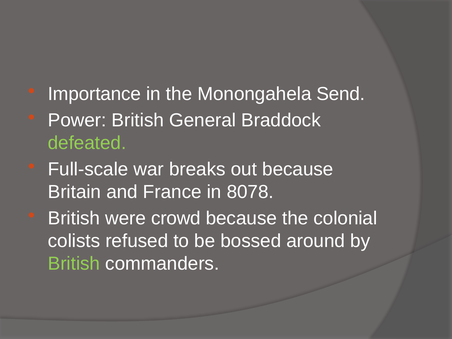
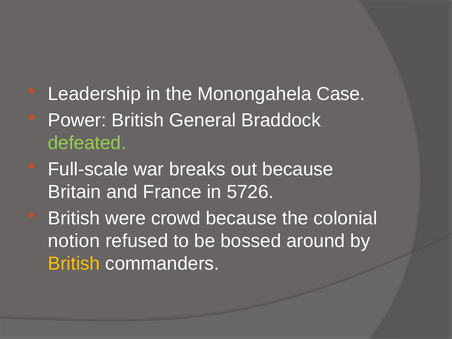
Importance: Importance -> Leadership (94, 94)
Send: Send -> Case (341, 94)
8078: 8078 -> 5726 (250, 192)
colists: colists -> notion (74, 241)
British colour: light green -> yellow (74, 263)
